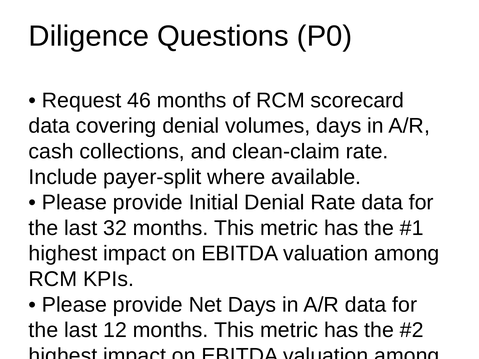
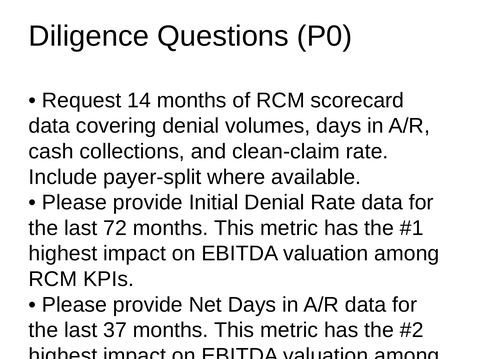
46: 46 -> 14 (139, 100)
32: 32 -> 72 (115, 228)
12: 12 -> 37 (115, 330)
